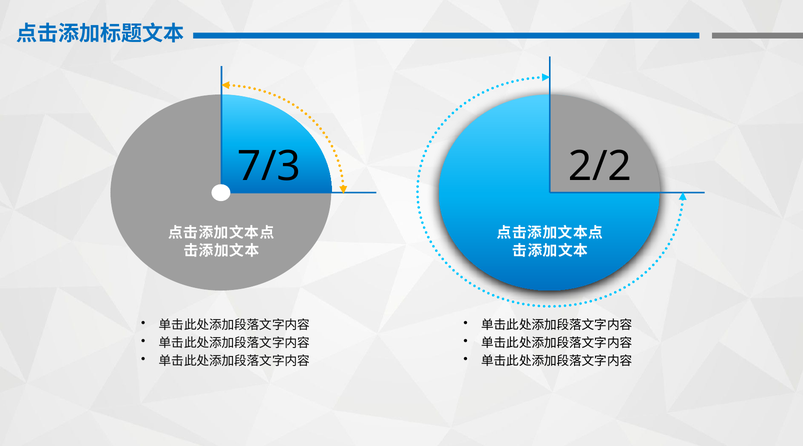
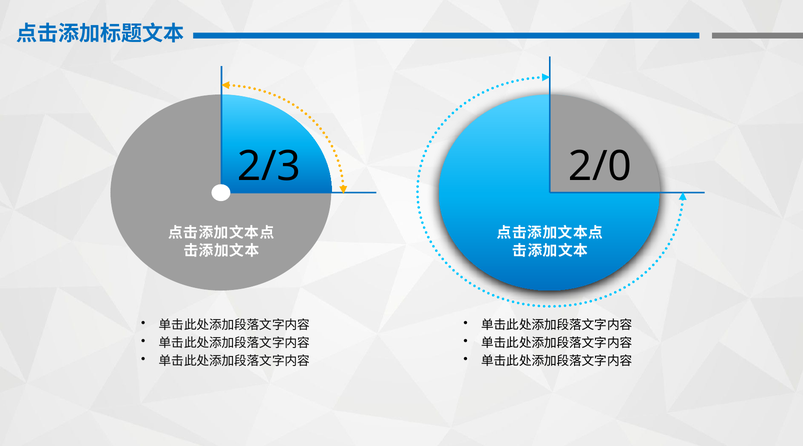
7/3: 7/3 -> 2/3 (269, 166)
2/2: 2/2 -> 2/0 (600, 166)
